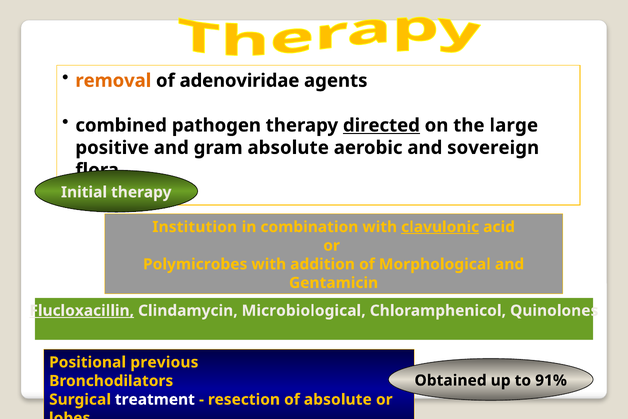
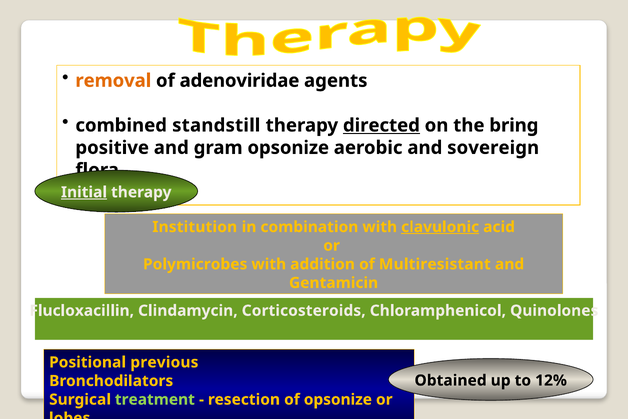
pathogen: pathogen -> standstill (216, 125)
large: large -> bring (514, 125)
gram absolute: absolute -> opsonize (288, 148)
Initial underline: none -> present (84, 192)
Morphological: Morphological -> Multiresistant (435, 264)
Flucloxacillin underline: present -> none (82, 310)
Microbiological: Microbiological -> Corticosteroids (304, 310)
91%: 91% -> 12% (551, 380)
treatment colour: white -> light green (155, 399)
of absolute: absolute -> opsonize (338, 399)
